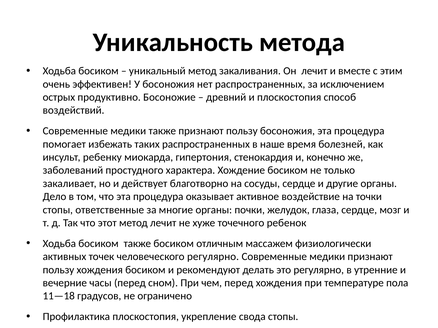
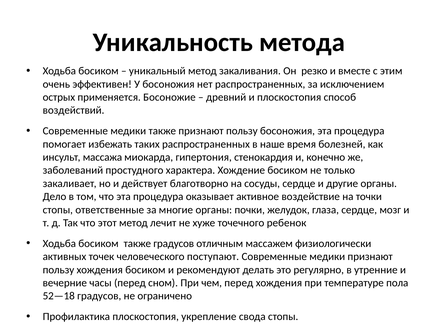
Он лечит: лечит -> резко (314, 71)
продуктивно: продуктивно -> применяется (109, 97)
ребенку: ребенку -> массажа (102, 157)
также босиком: босиком -> градусов (174, 244)
человеческого регулярно: регулярно -> поступают (213, 257)
11—18: 11—18 -> 52—18 (59, 296)
